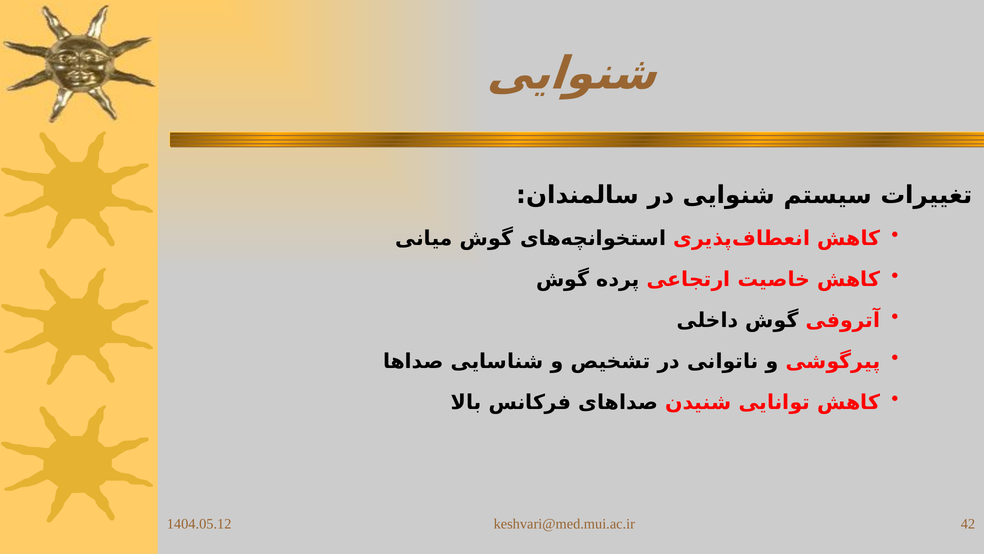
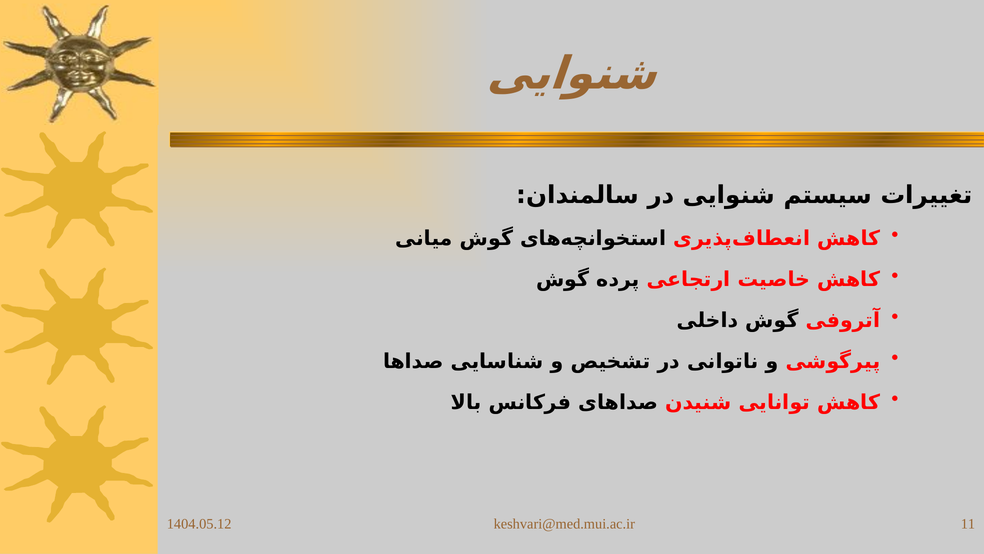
42: 42 -> 11 (968, 524)
